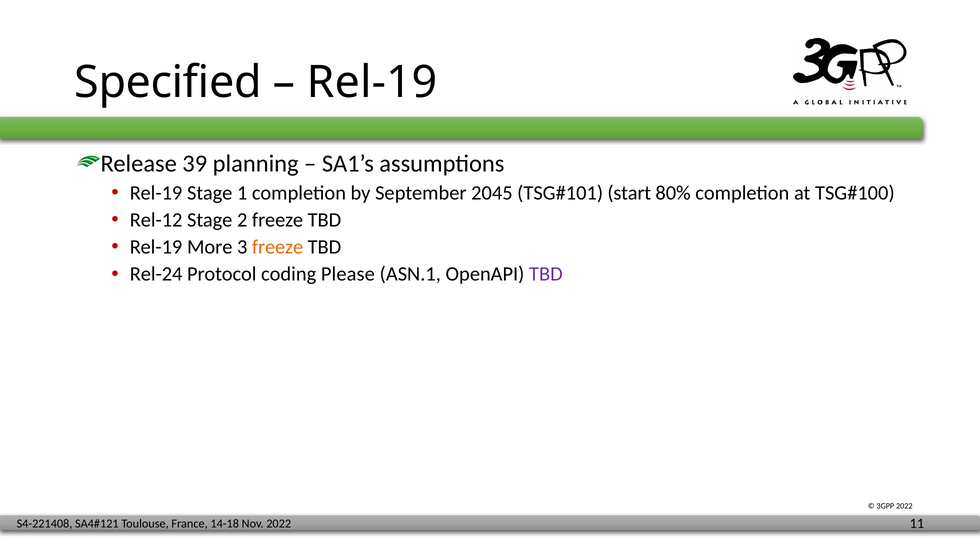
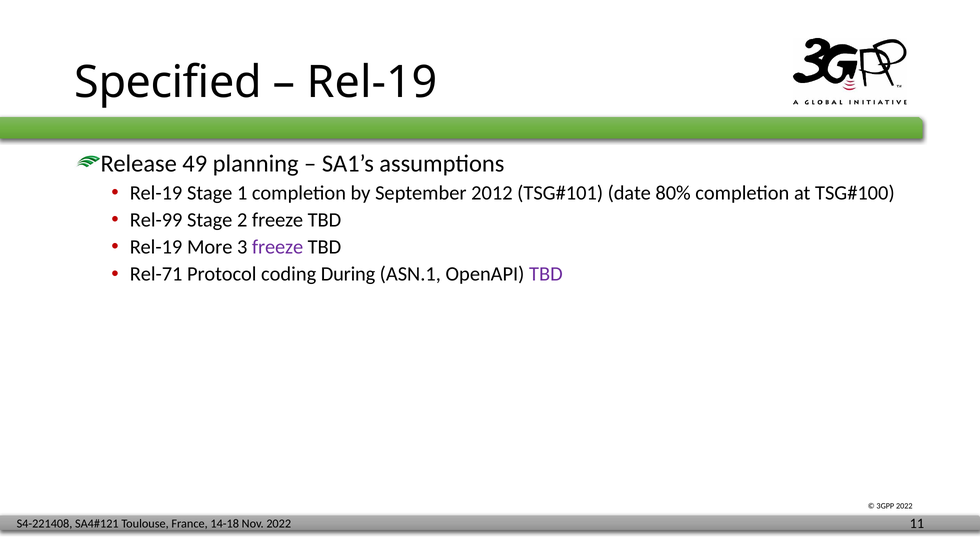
39: 39 -> 49 (195, 164)
2045: 2045 -> 2012 (492, 193)
start: start -> date (629, 193)
Rel-12: Rel-12 -> Rel-99 (156, 220)
freeze colour: orange -> purple (278, 247)
Rel-24: Rel-24 -> Rel-71 (156, 274)
Please: Please -> During (348, 274)
